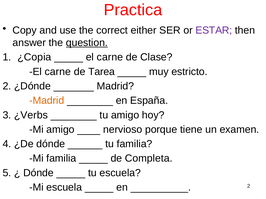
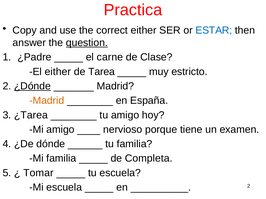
ESTAR colour: purple -> blue (214, 30)
¿Copia: ¿Copia -> ¿Padre (35, 57)
carne: carne -> either (58, 72)
¿Dónde underline: none -> present (32, 86)
¿Verbs: ¿Verbs -> ¿Tarea (31, 115)
Dónde: Dónde -> Tomar (38, 173)
